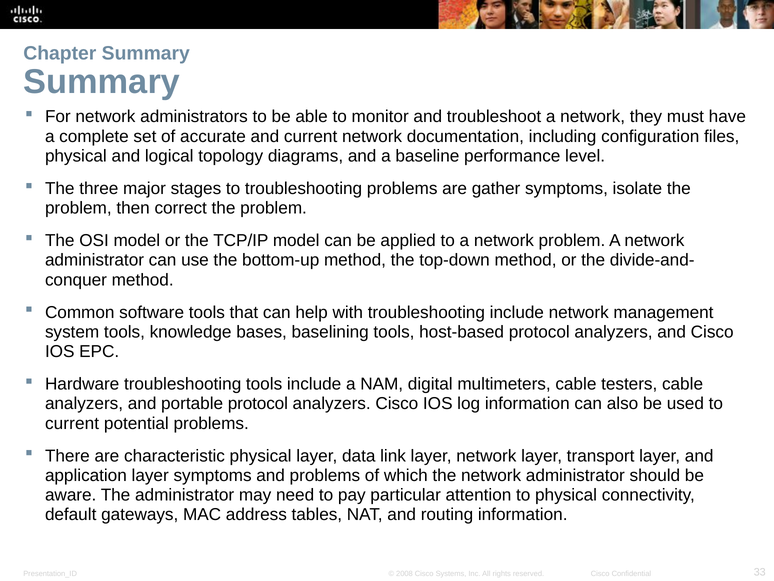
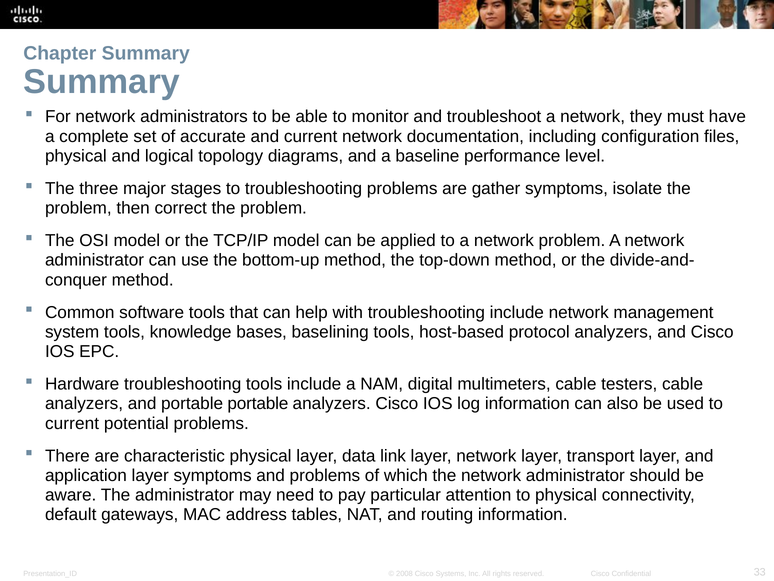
portable protocol: protocol -> portable (258, 403)
